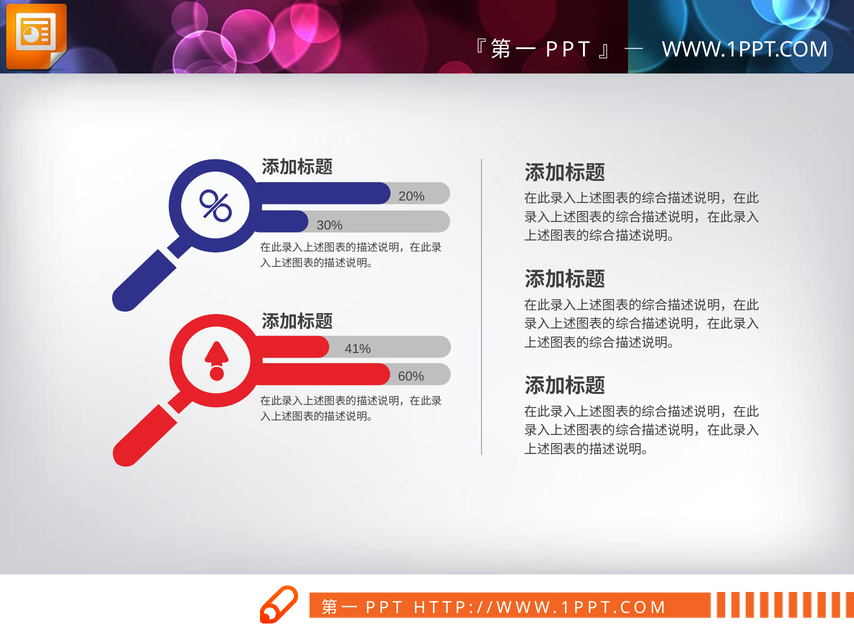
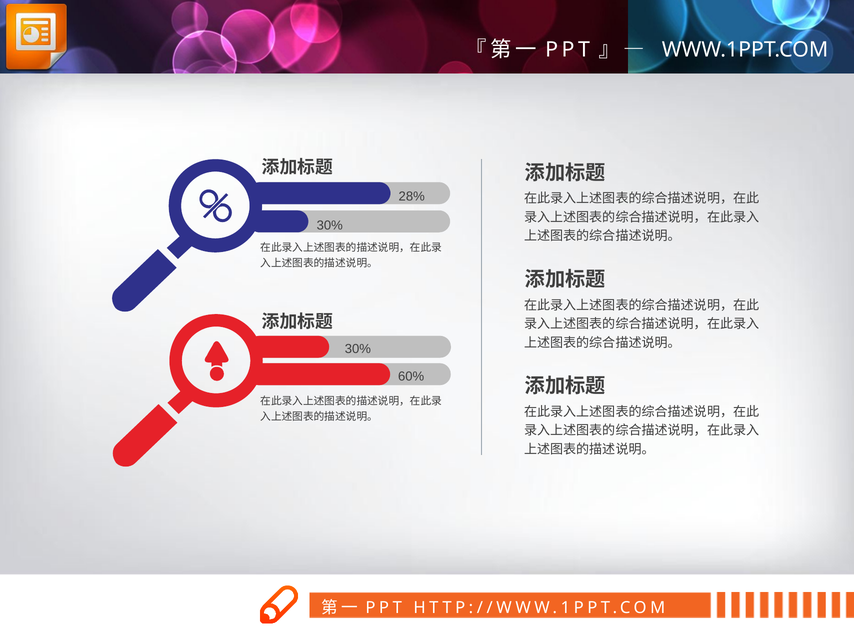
20%: 20% -> 28% (412, 197)
41%: 41% -> 30% (358, 349)
